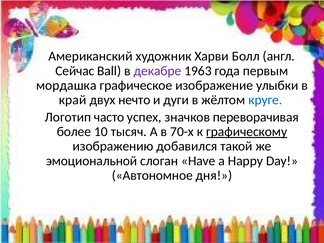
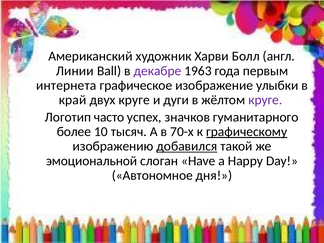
Сейчас: Сейчас -> Линии (75, 71)
мордашка: мордашка -> интернета (66, 85)
двух нечто: нечто -> круге (134, 100)
круге colour: blue -> purple (265, 100)
переворачивая: переворачивая -> гуманитарного (256, 117)
добавился underline: none -> present (187, 146)
